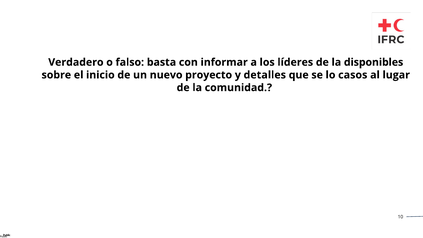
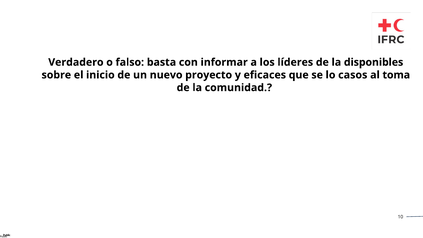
detalles: detalles -> eficaces (265, 75)
lugar: lugar -> toma (396, 75)
